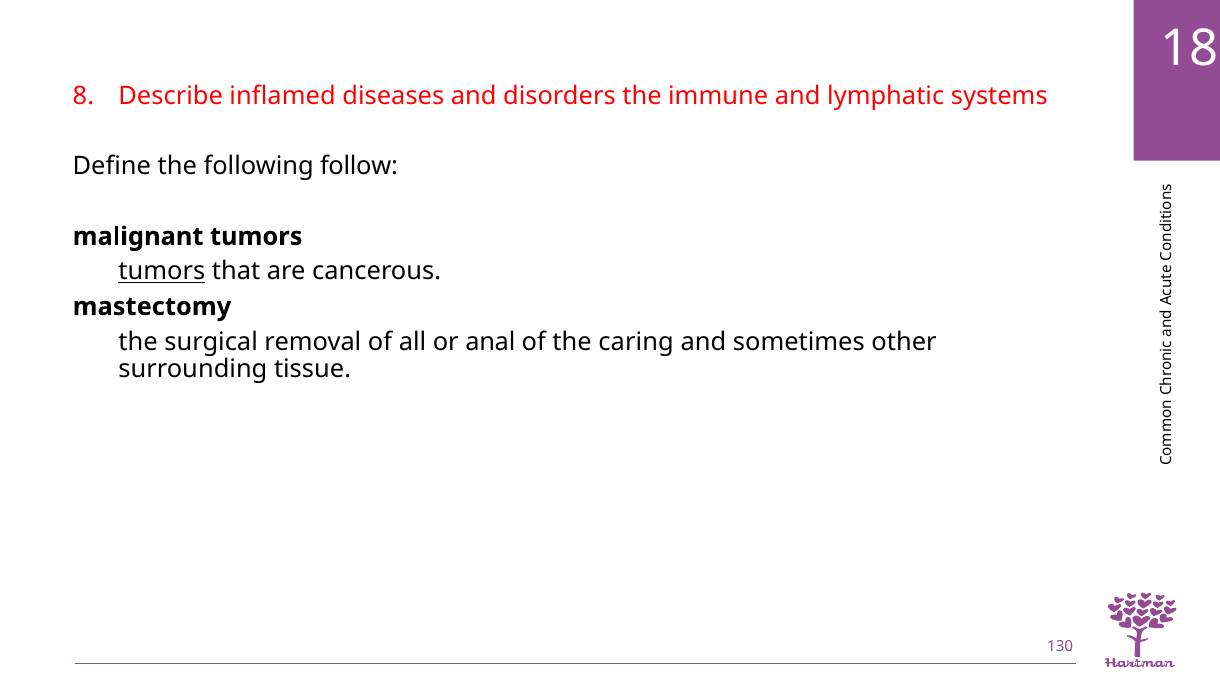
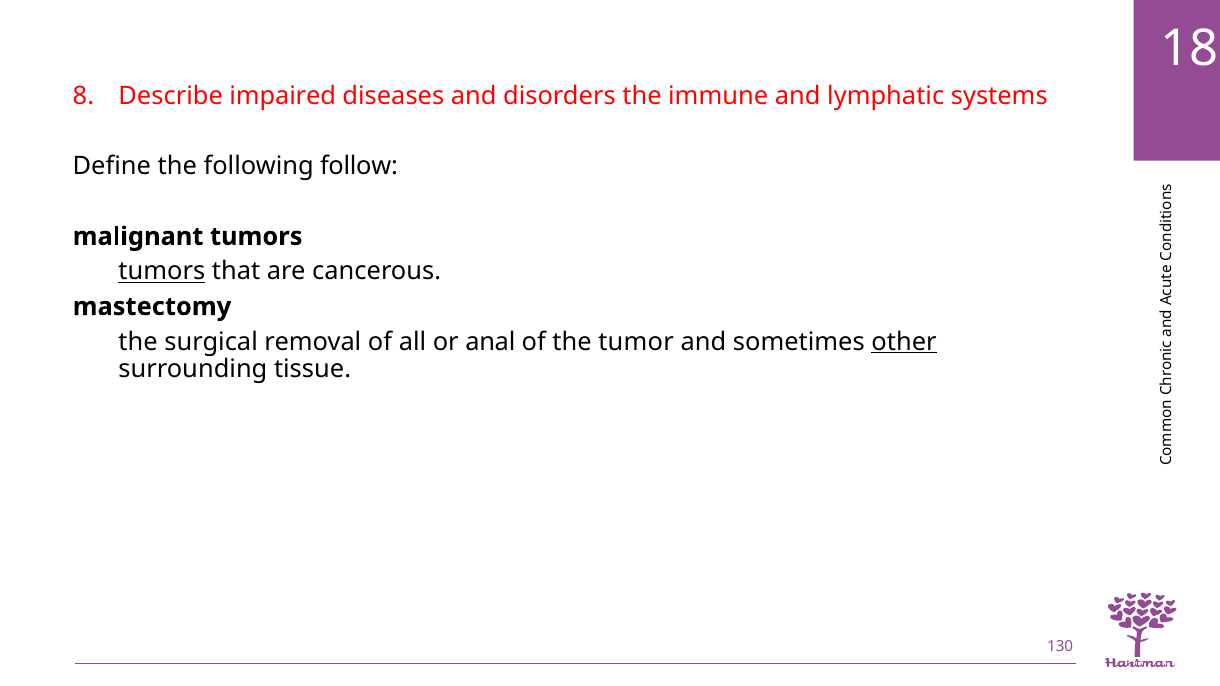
inflamed: inflamed -> impaired (283, 96)
caring: caring -> tumor (636, 342)
other underline: none -> present (904, 342)
